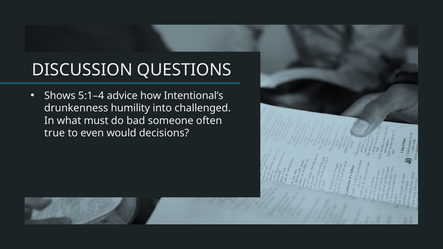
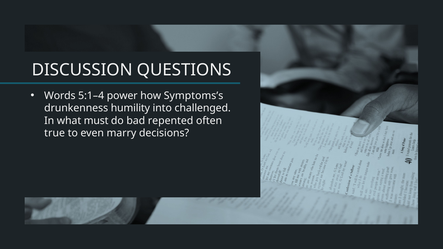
Shows: Shows -> Words (60, 96)
advice: advice -> power (122, 96)
Intentional’s: Intentional’s -> Symptoms’s (194, 96)
someone: someone -> repented (171, 121)
would: would -> marry (121, 133)
